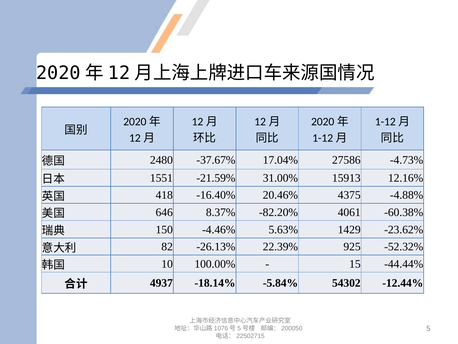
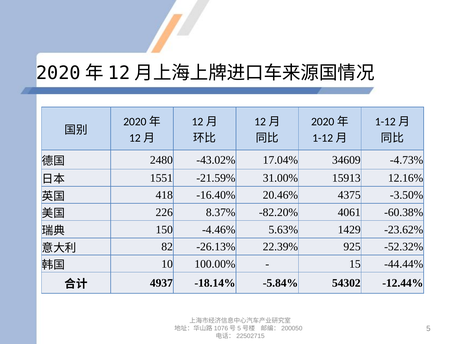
-37.67%: -37.67% -> -43.02% (216, 160)
27586: 27586 -> 34609 (346, 160)
-4.88%: -4.88% -> -3.50% (407, 195)
646: 646 -> 226 (164, 212)
